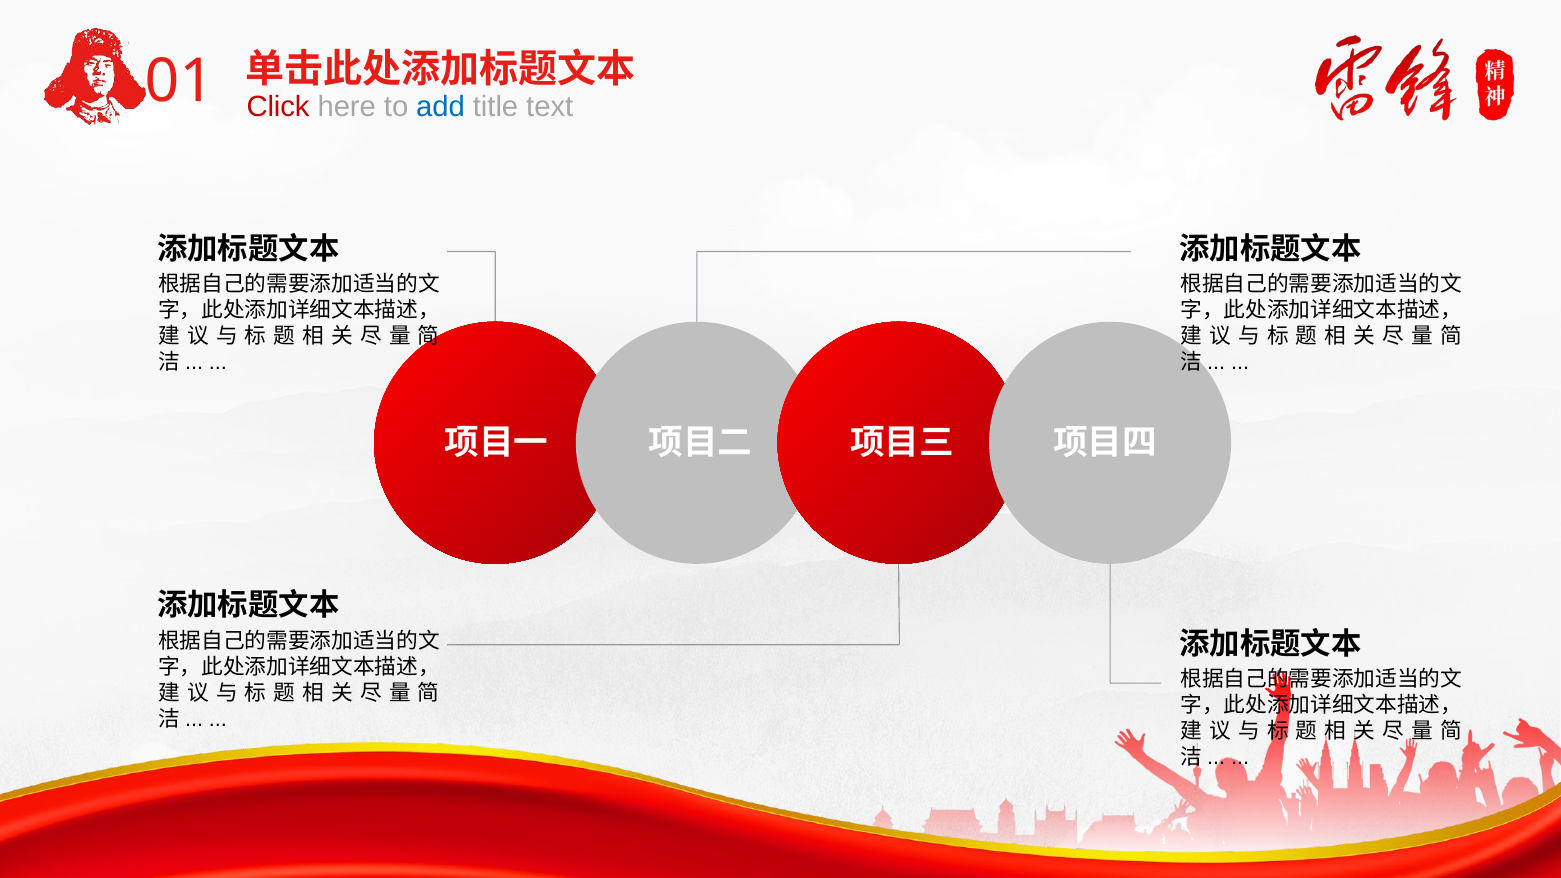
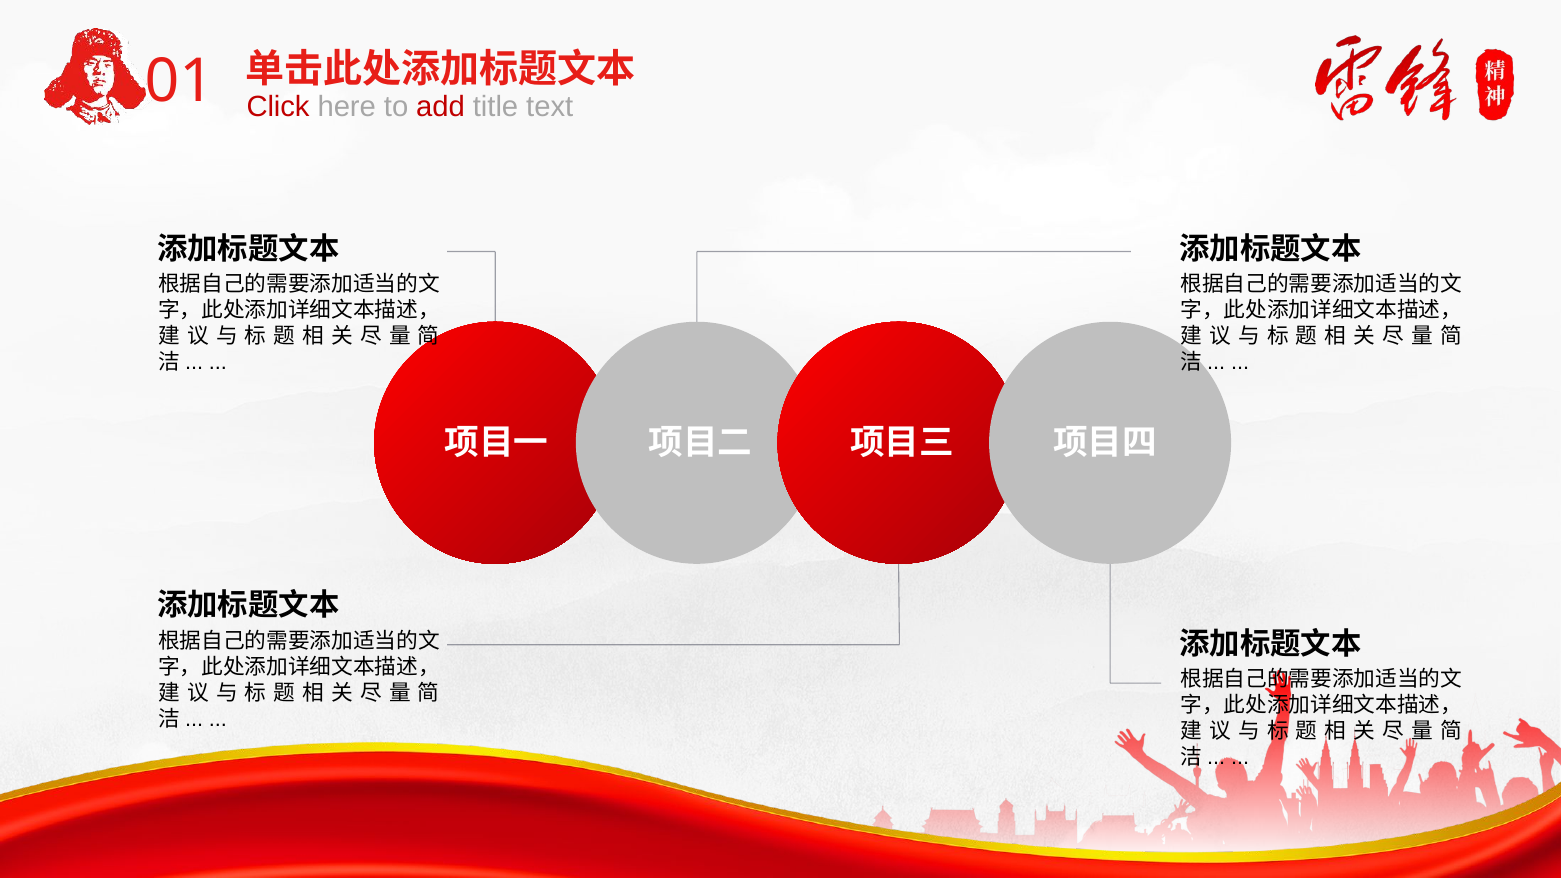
add colour: blue -> red (441, 107)
